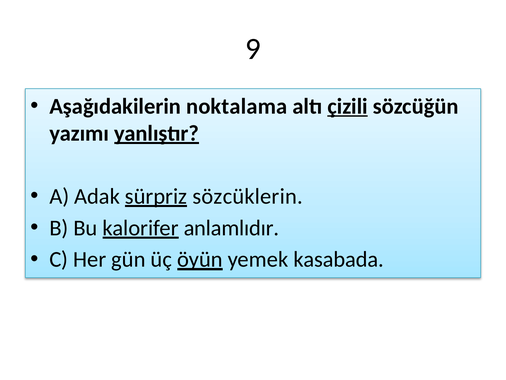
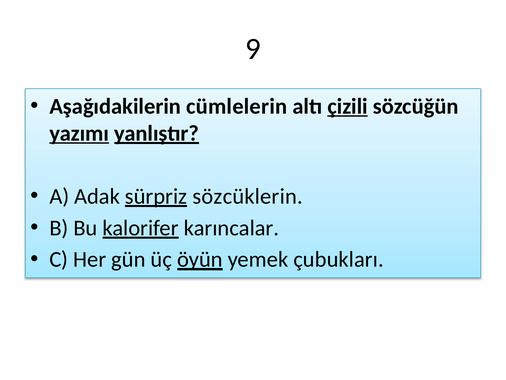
noktalama: noktalama -> cümlelerin (237, 106)
yazımı underline: none -> present (79, 133)
anlamlıdır: anlamlıdır -> karıncalar (231, 228)
kasabada: kasabada -> çubukları (339, 259)
